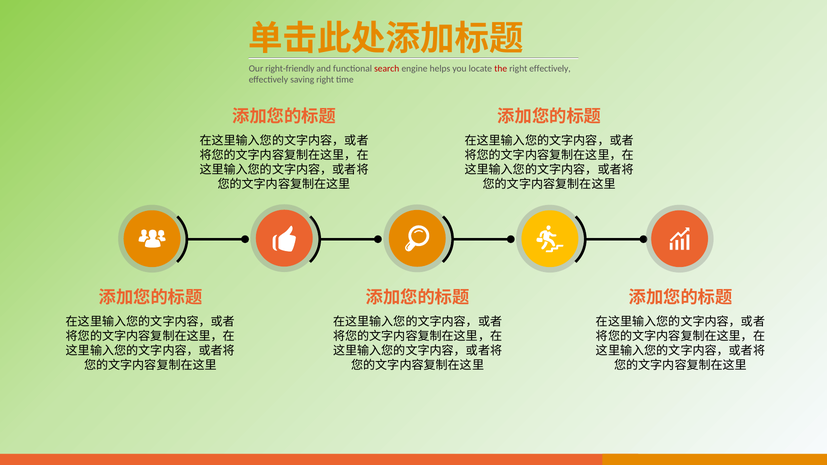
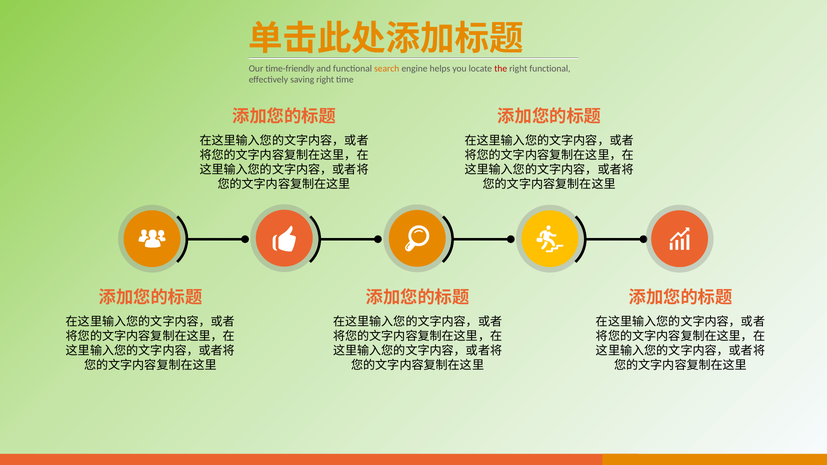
right-friendly: right-friendly -> time-friendly (290, 68)
search colour: red -> orange (387, 68)
right effectively: effectively -> functional (550, 68)
